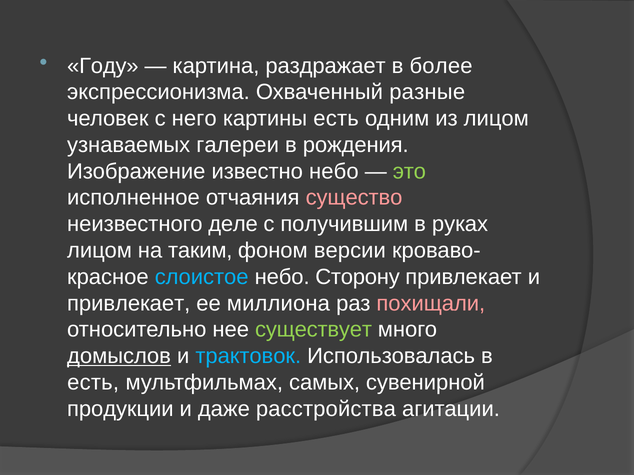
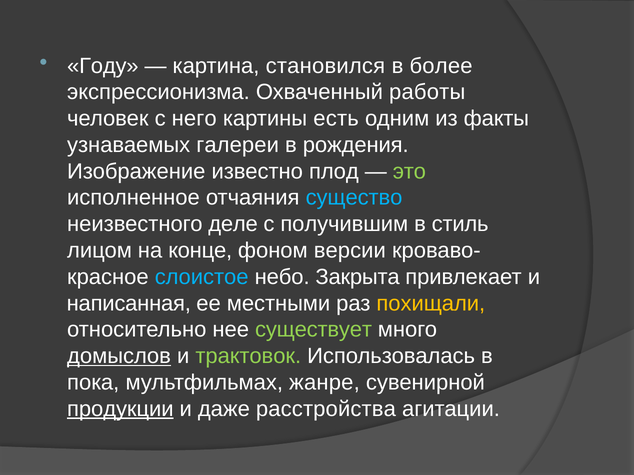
раздражает: раздражает -> становился (325, 66)
разные: разные -> работы (427, 92)
из лицом: лицом -> факты (496, 119)
известно небо: небо -> плод (334, 172)
существо colour: pink -> light blue (354, 198)
руках: руках -> стиль (460, 224)
таким: таким -> конце (200, 251)
Сторону: Сторону -> Закрыта (358, 277)
привлекает: привлекает -> написанная (129, 304)
миллиона: миллиона -> местными (279, 304)
похищали colour: pink -> yellow (431, 304)
трактовок colour: light blue -> light green (248, 356)
есть: есть -> пока (93, 383)
самых: самых -> жанре (324, 383)
продукции underline: none -> present (120, 409)
